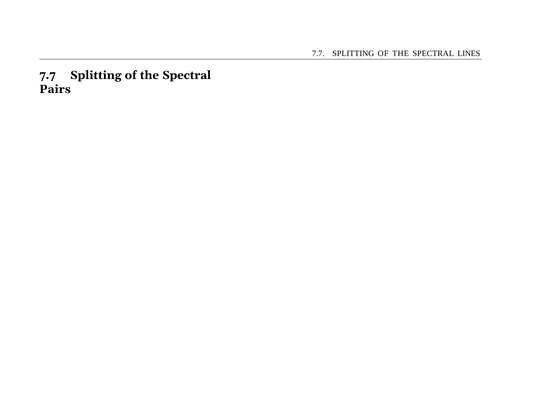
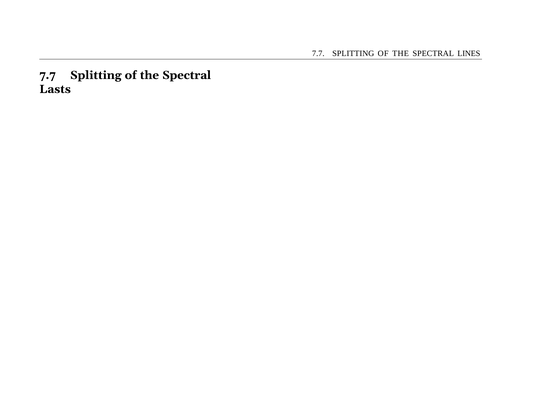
Pairs: Pairs -> Lasts (55, 89)
